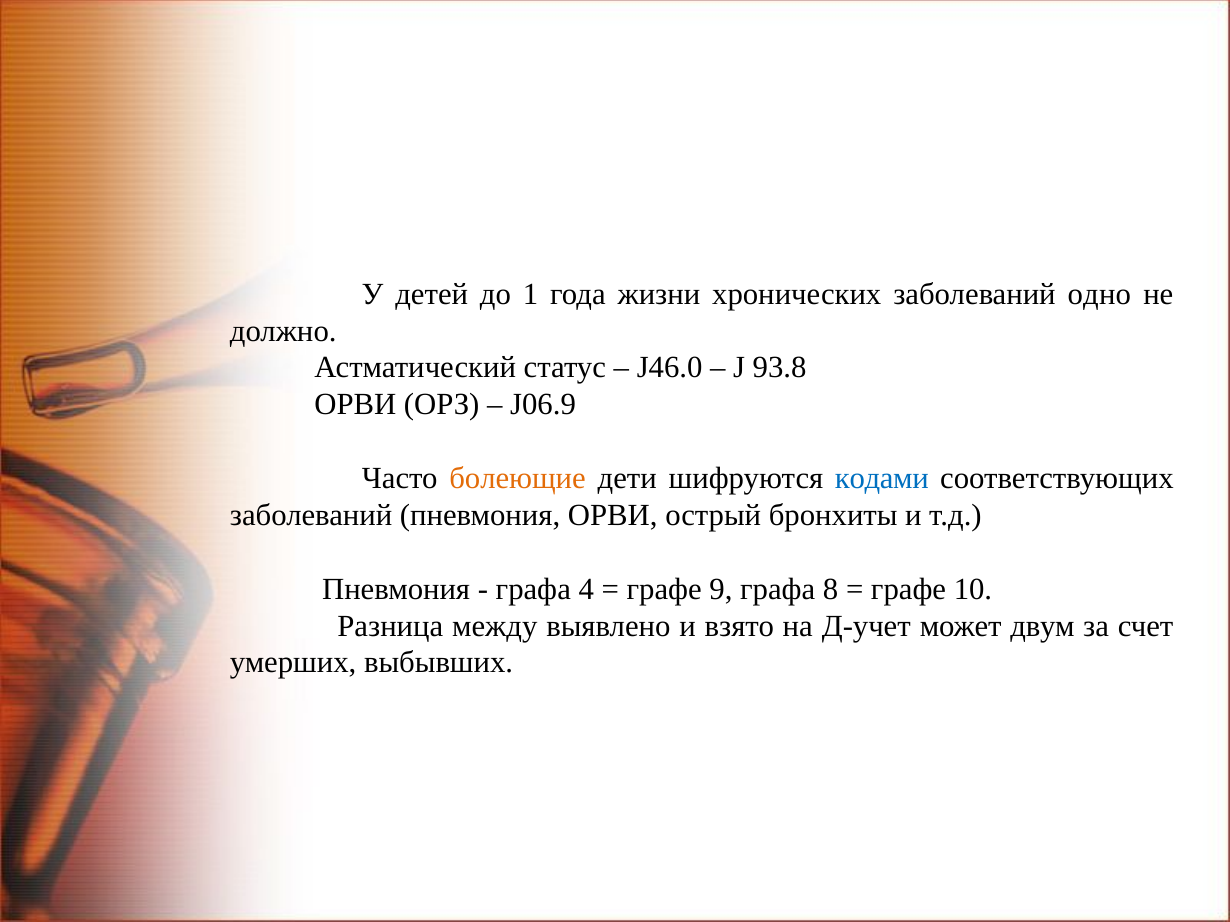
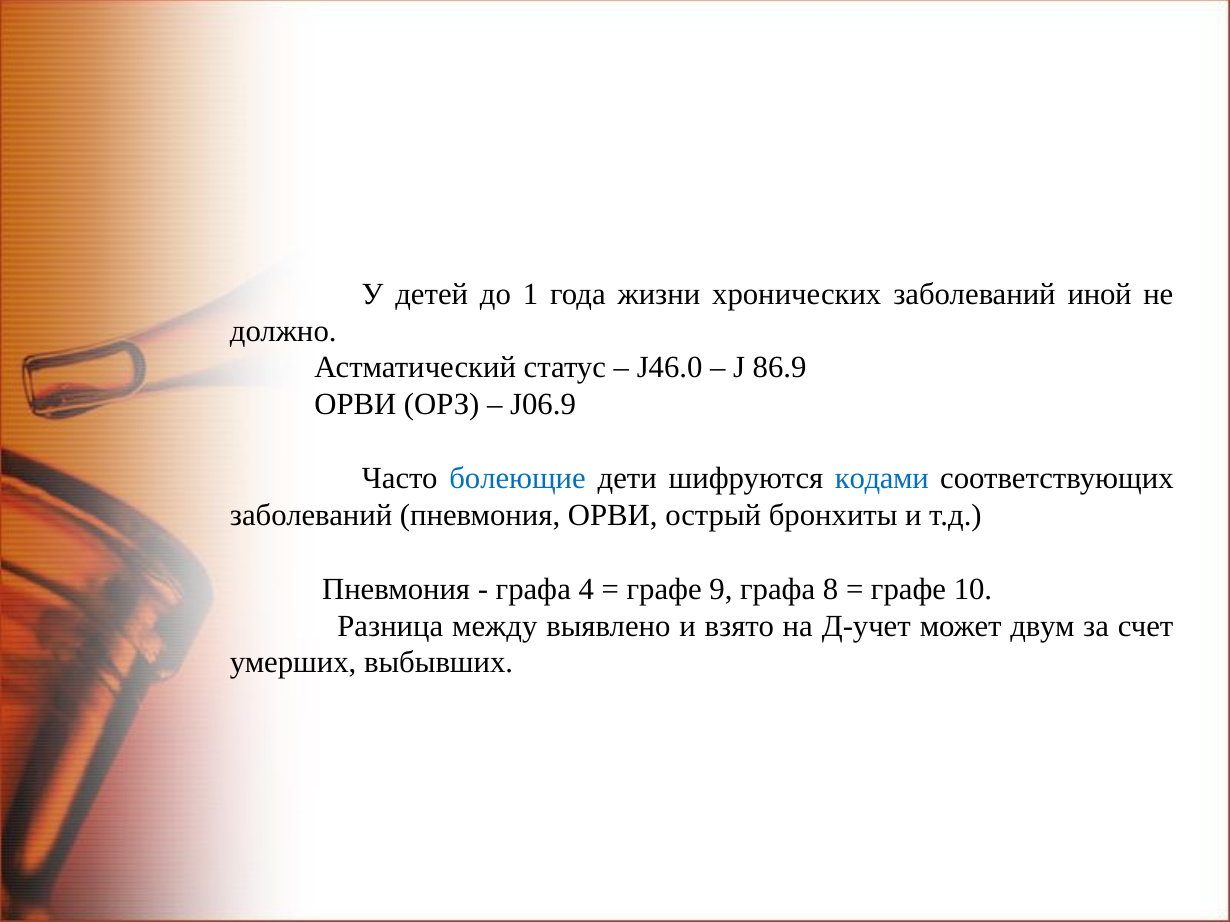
одно: одно -> иной (1100, 294)
93.8: 93.8 -> 86.9 (780, 368)
болеющие colour: orange -> blue (518, 479)
